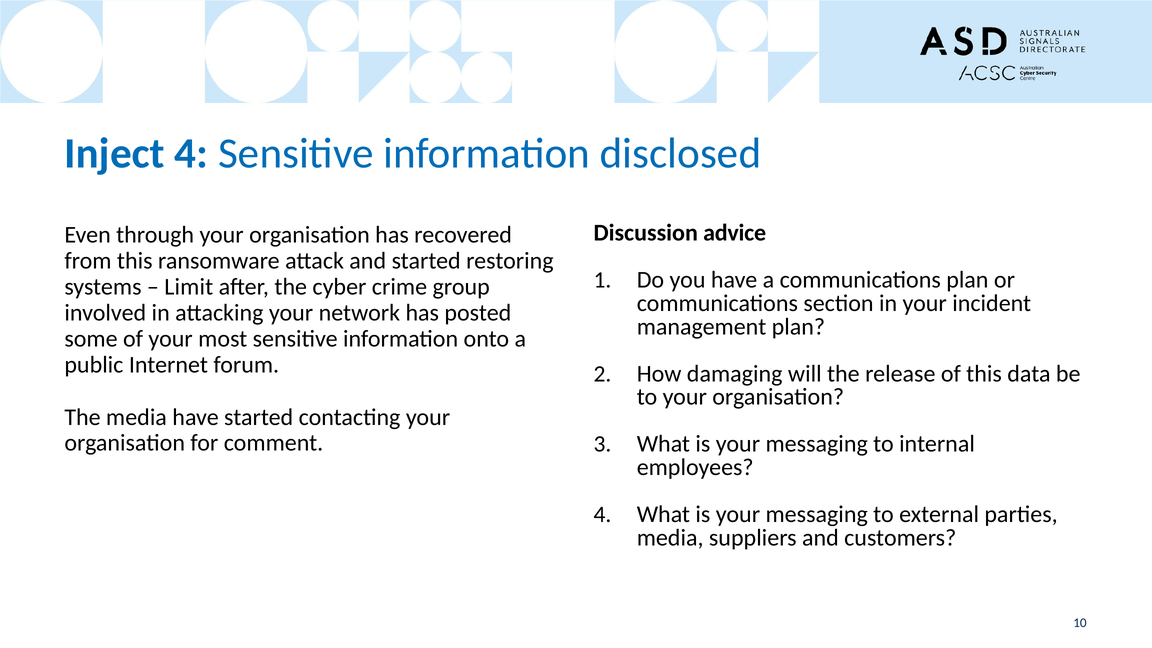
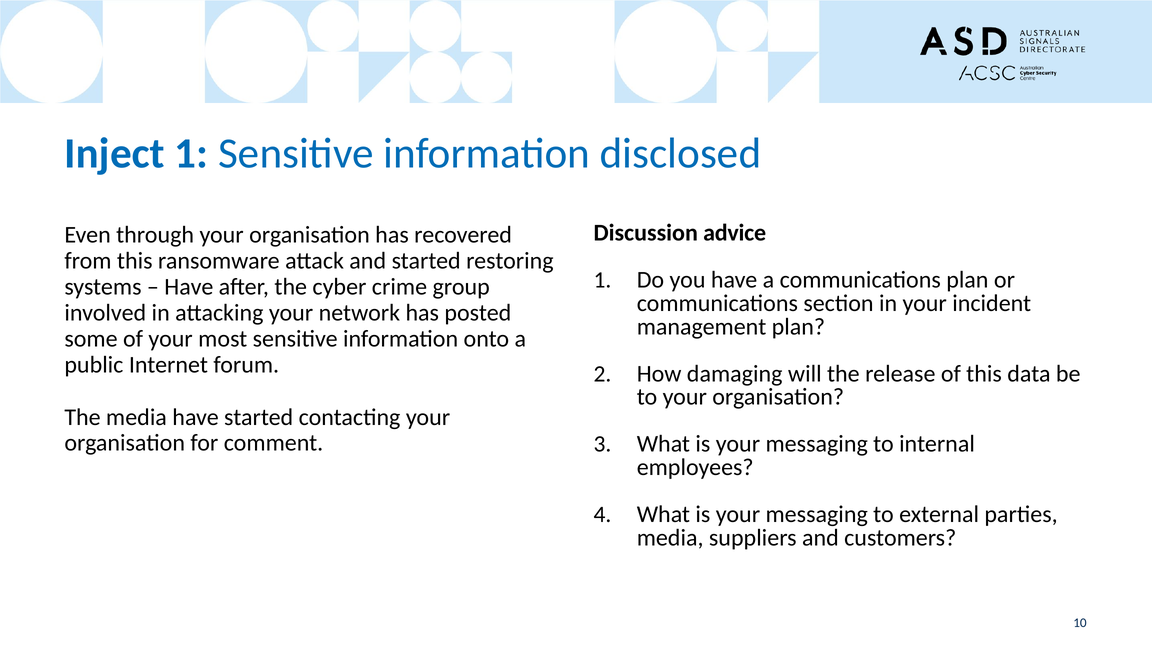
Inject 4: 4 -> 1 (191, 154)
Limit: Limit -> Have (189, 287)
